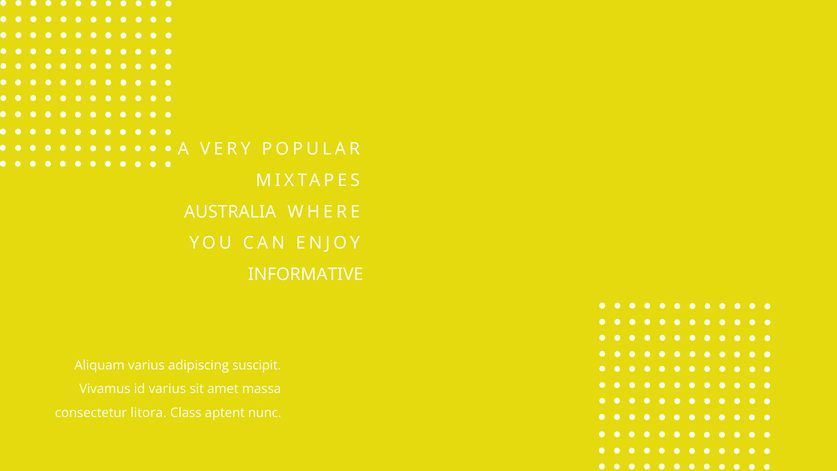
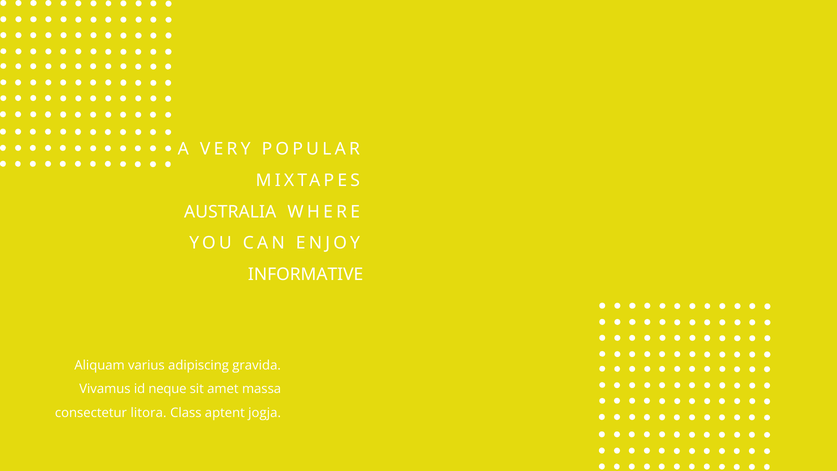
suscipit: suscipit -> gravida (257, 365)
id varius: varius -> neque (167, 389)
nunc: nunc -> jogja (265, 413)
